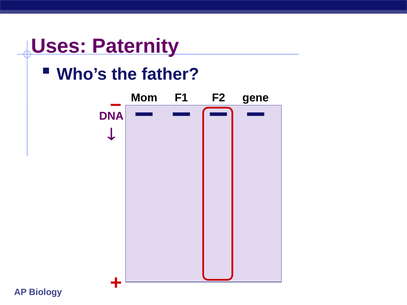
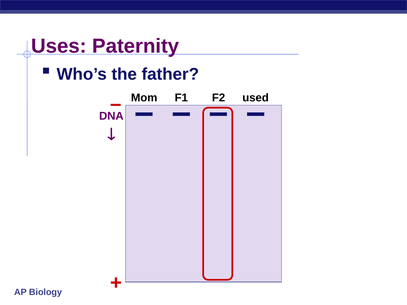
gene: gene -> used (256, 98)
